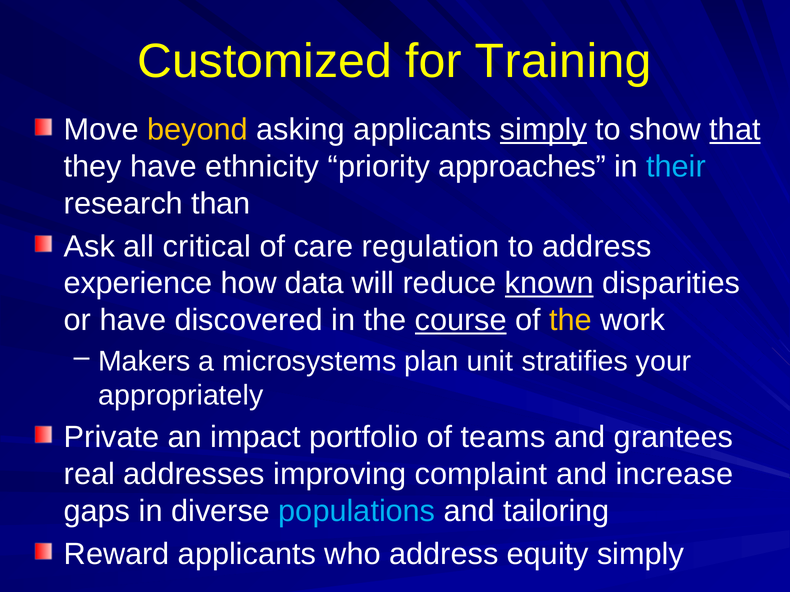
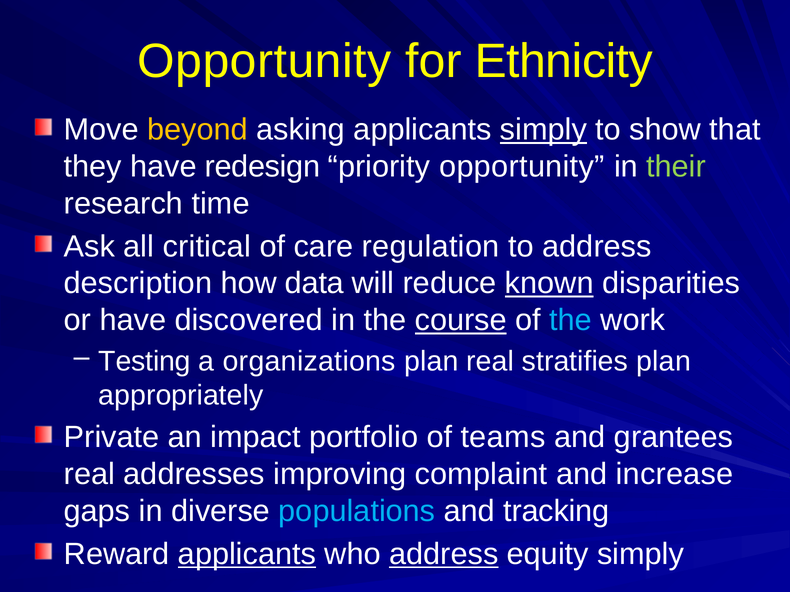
Customized: Customized -> Opportunity (264, 61)
Training: Training -> Ethnicity (564, 61)
that underline: present -> none (735, 130)
ethnicity: ethnicity -> redesign (263, 167)
priority approaches: approaches -> opportunity (522, 167)
their colour: light blue -> light green (676, 167)
than: than -> time (221, 204)
experience: experience -> description (138, 284)
the colour: yellow -> light blue (571, 320)
Makers: Makers -> Testing (145, 362)
microsystems: microsystems -> organizations (309, 362)
plan unit: unit -> real (490, 362)
stratifies your: your -> plan (664, 362)
tailoring: tailoring -> tracking (556, 511)
applicants underline: none -> present (247, 554)
address underline: none -> present (444, 554)
